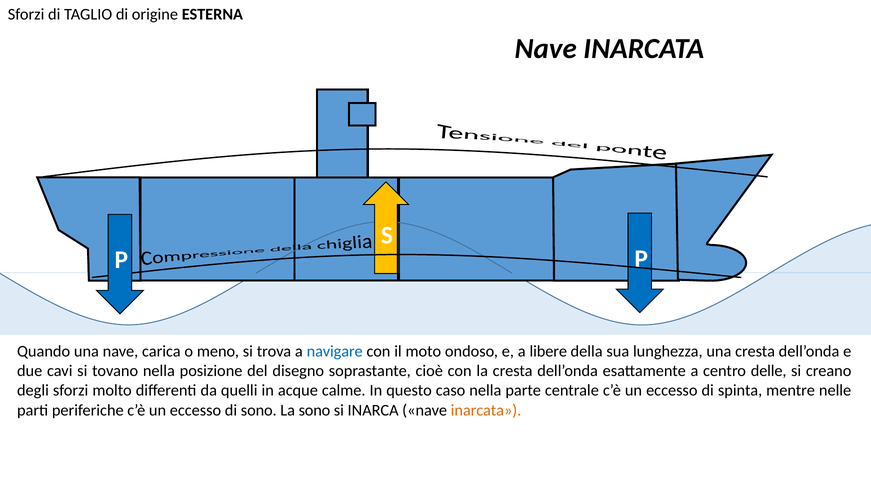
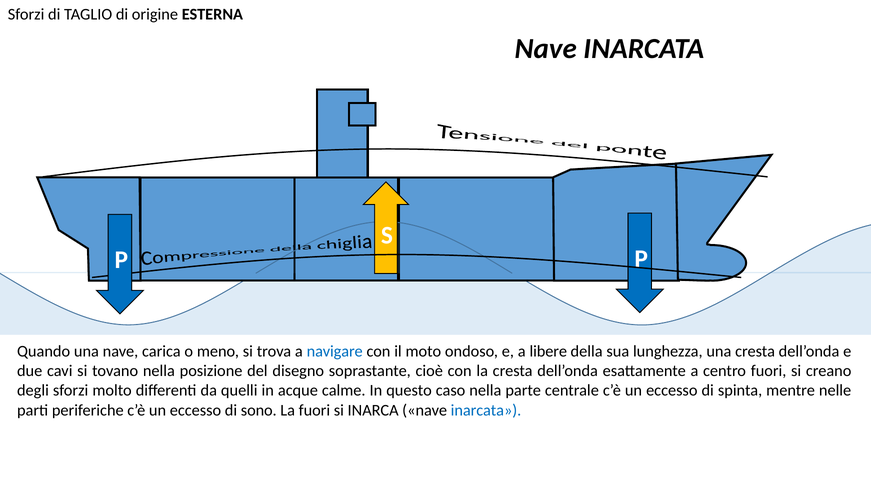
centro delle: delle -> fuori (769, 371)
La sono: sono -> fuori (314, 410)
inarcata colour: orange -> blue (486, 410)
